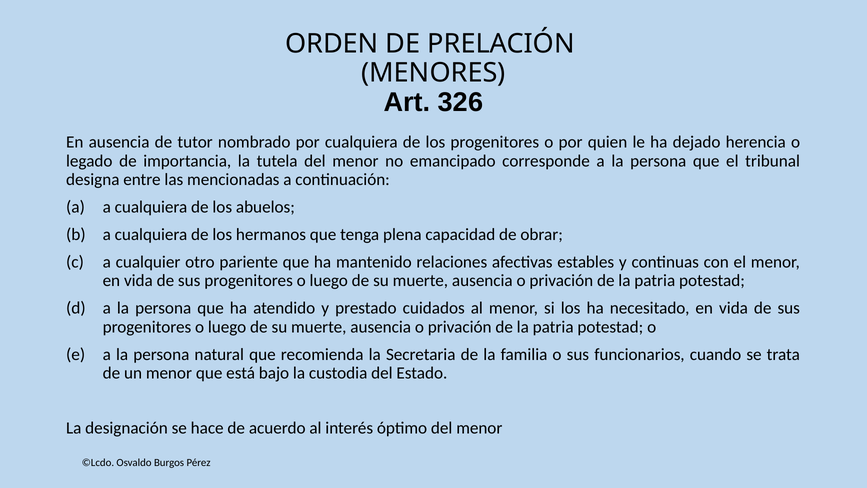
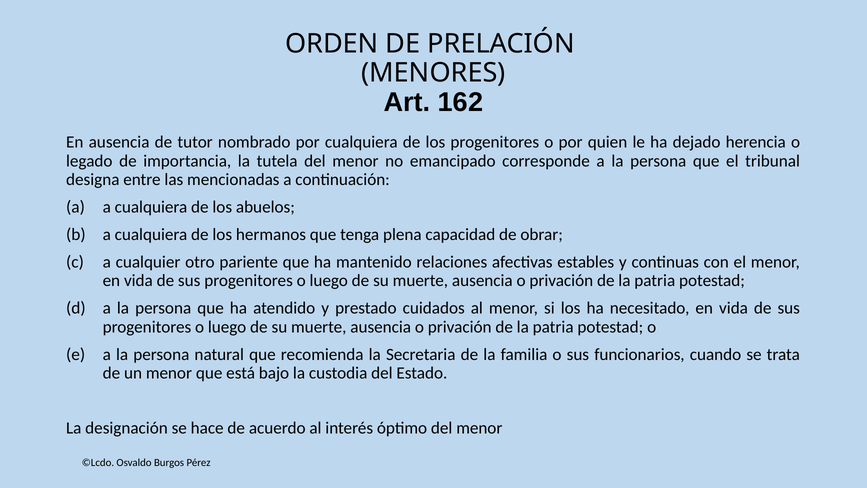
326: 326 -> 162 (461, 102)
